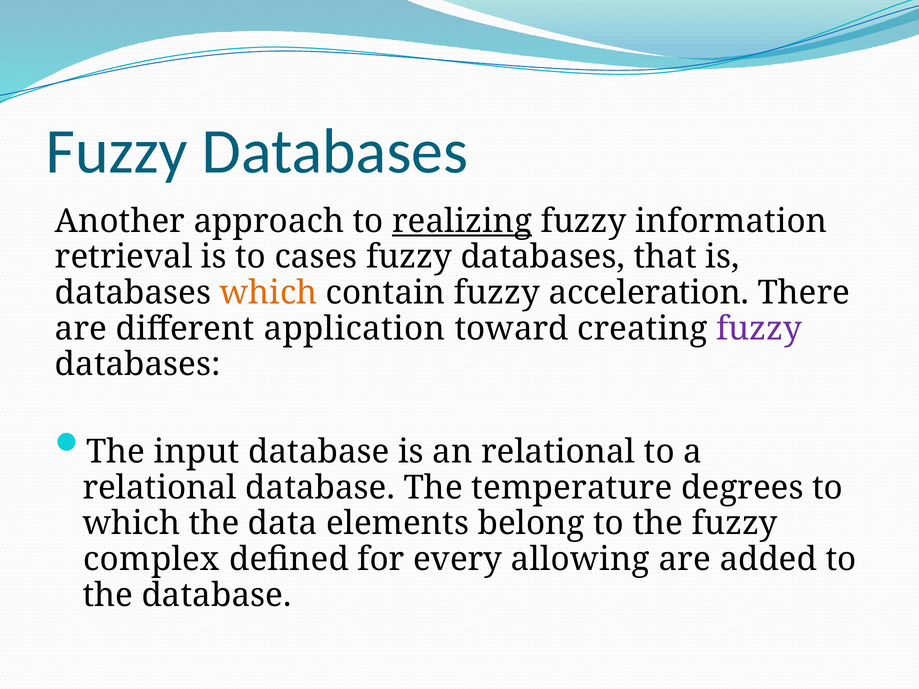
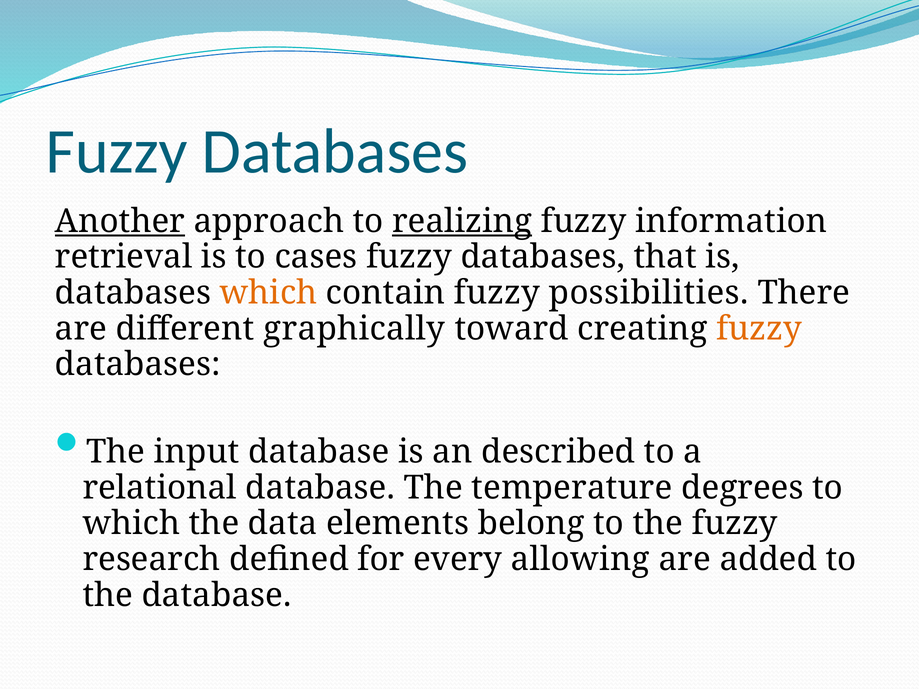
Another underline: none -> present (120, 221)
acceleration: acceleration -> possibilities (649, 293)
application: application -> graphically (354, 329)
fuzzy colour: purple -> orange (759, 329)
an relational: relational -> described (558, 452)
complex: complex -> research (152, 559)
